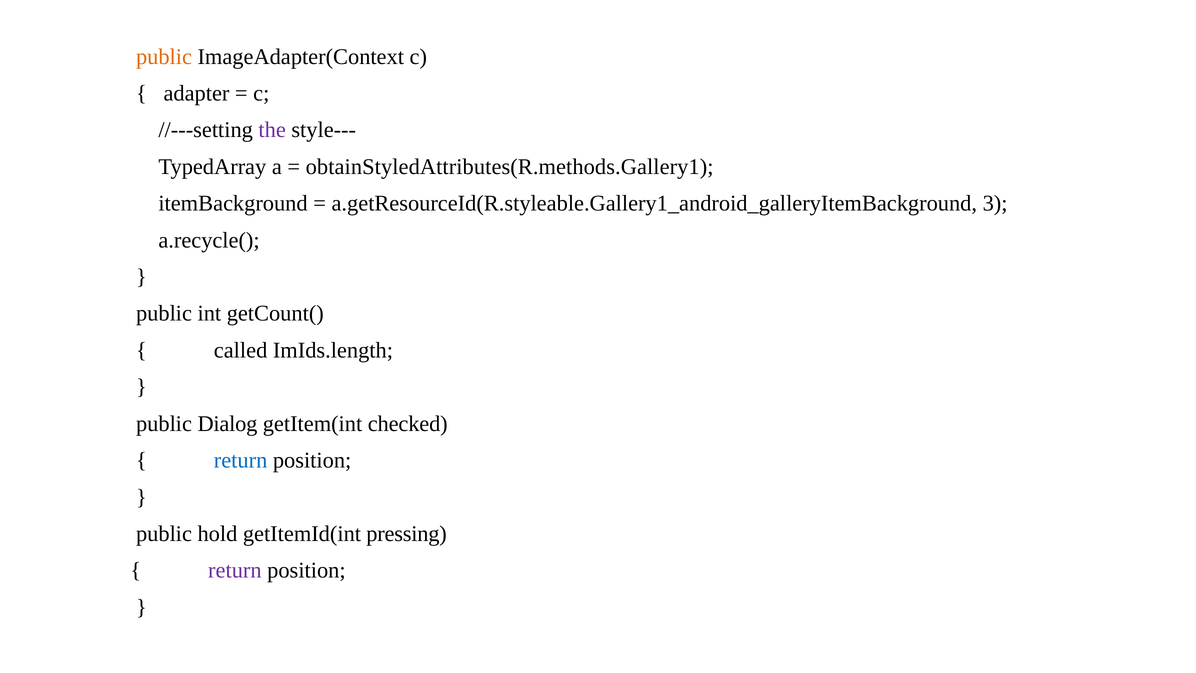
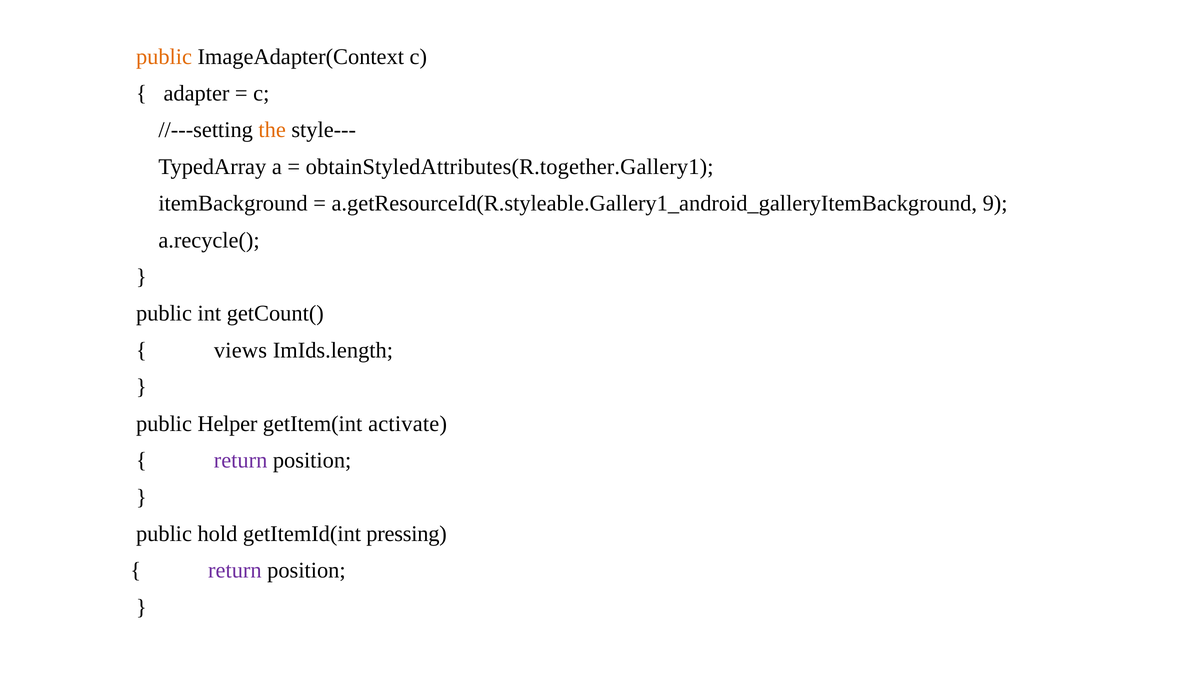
the colour: purple -> orange (272, 130)
obtainStyledAttributes(R.methods.Gallery1: obtainStyledAttributes(R.methods.Gallery1 -> obtainStyledAttributes(R.together.Gallery1 (510, 167)
3: 3 -> 9 (995, 203)
called: called -> views (240, 350)
Dialog: Dialog -> Helper (227, 424)
checked: checked -> activate (408, 424)
return colour: blue -> purple (241, 460)
